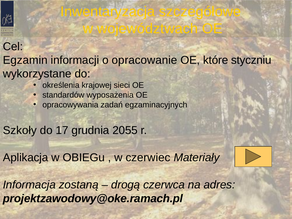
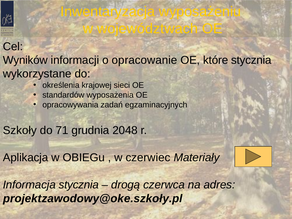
szczegółowe: szczegółowe -> wyposażeniu (200, 12)
Egzamin: Egzamin -> Wyników (25, 60)
które styczniu: styczniu -> stycznia (251, 60)
17: 17 -> 71 (62, 130)
2055: 2055 -> 2048 (125, 130)
Informacja zostaną: zostaną -> stycznia (79, 185)
projektzawodowy@oke.ramach.pl: projektzawodowy@oke.ramach.pl -> projektzawodowy@oke.szkoły.pl (93, 198)
